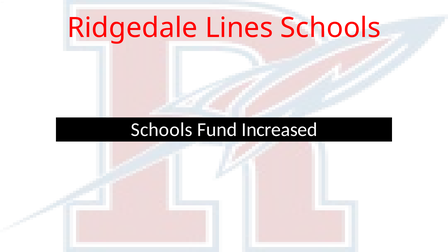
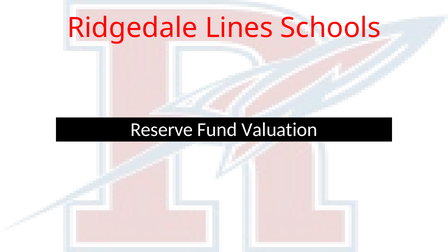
Schools: Schools -> Reserve (162, 130)
Increased: Increased -> Valuation (279, 130)
